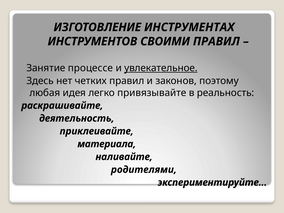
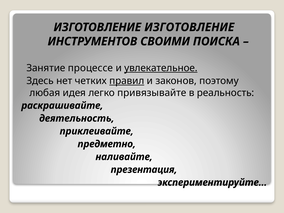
ИЗГОТОВЛЕНИЕ ИНСТРУМЕНТАХ: ИНСТРУМЕНТАХ -> ИЗГОТОВЛЕНИЕ (189, 27)
СВОИМИ ПРАВИЛ: ПРАВИЛ -> ПОИСКА (216, 41)
правил underline: none -> present (127, 81)
материала: материала -> предметно (107, 144)
родителями: родителями -> презентация (144, 170)
